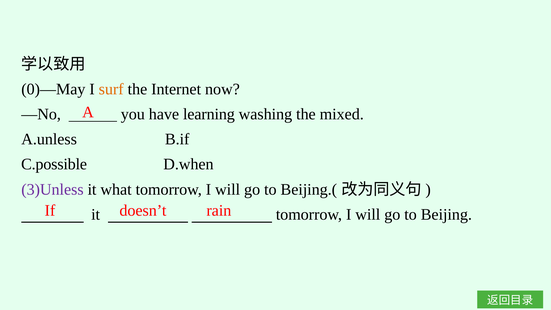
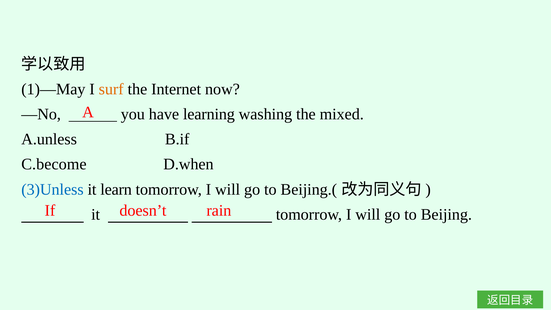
0)—May: 0)—May -> 1)—May (53, 89)
C.possible: C.possible -> C.become (54, 164)
3)Unless colour: purple -> blue (52, 189)
what: what -> learn (116, 189)
